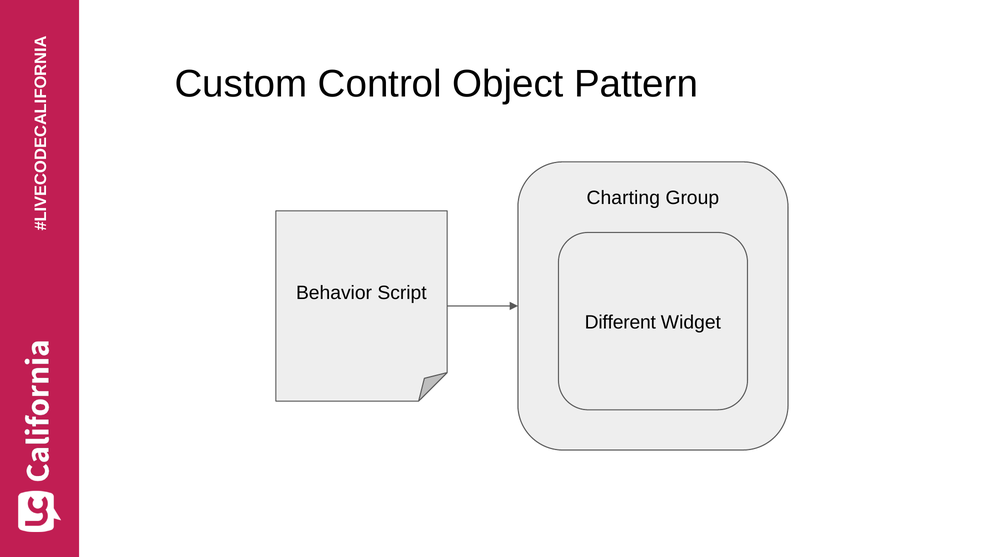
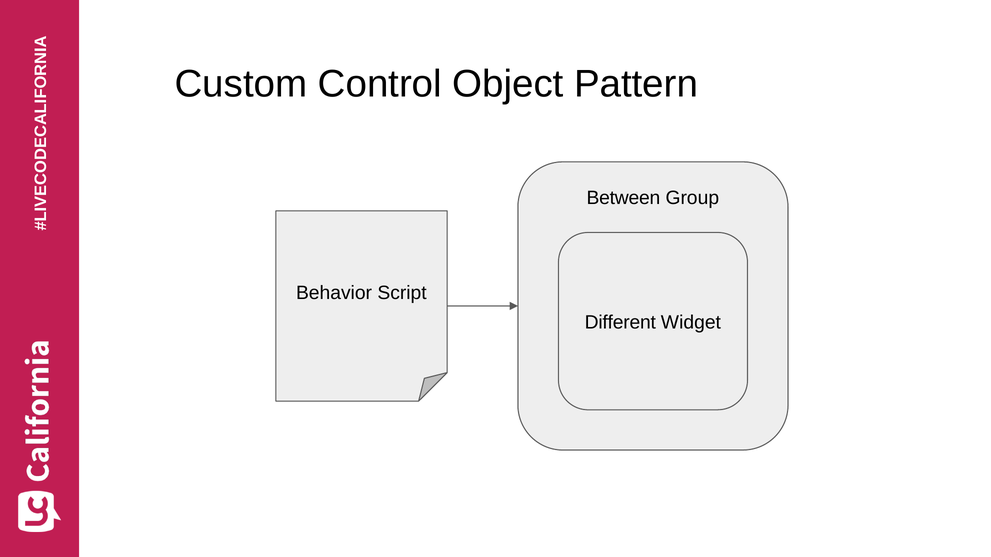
Charting: Charting -> Between (623, 198)
